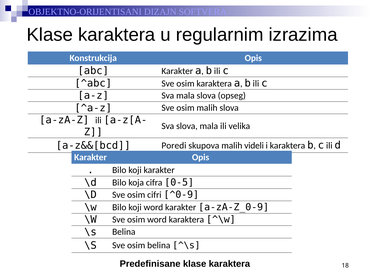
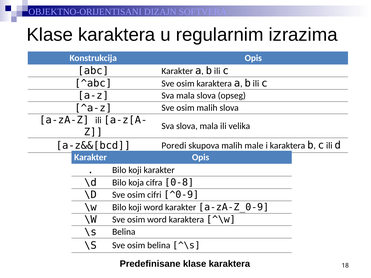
videli: videli -> male (254, 146)
0-5: 0-5 -> 0-8 (179, 183)
